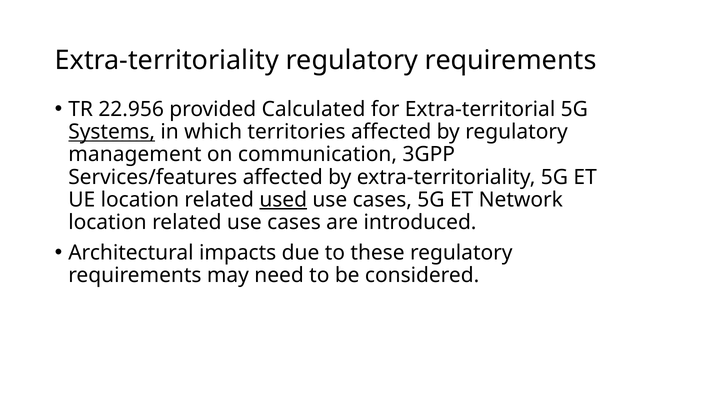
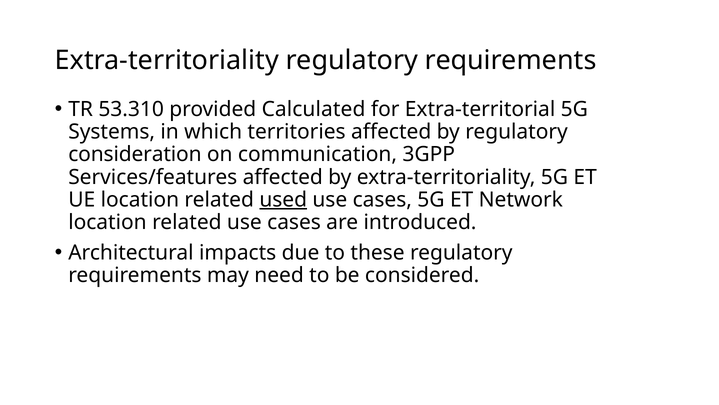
22.956: 22.956 -> 53.310 (131, 109)
Systems underline: present -> none (112, 132)
management: management -> consideration (135, 154)
